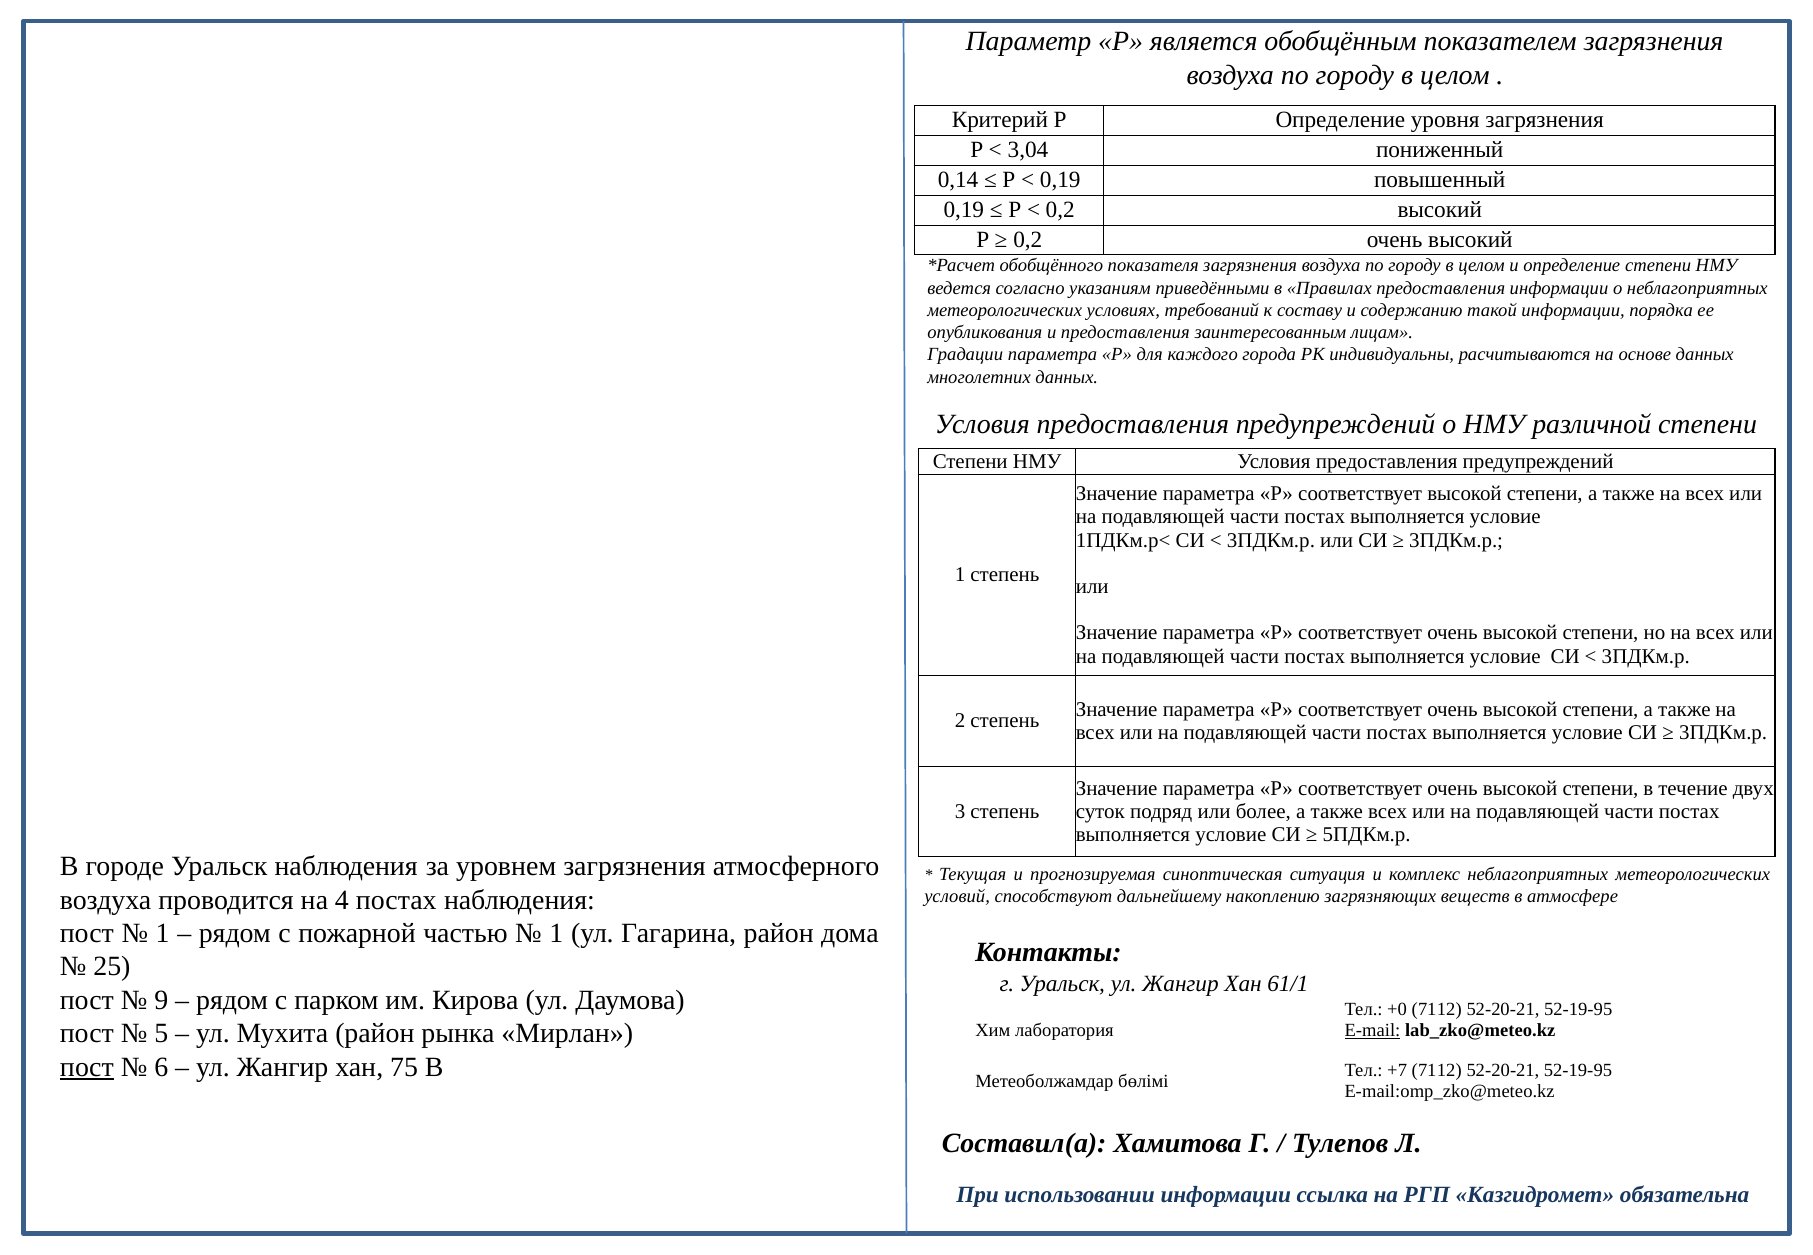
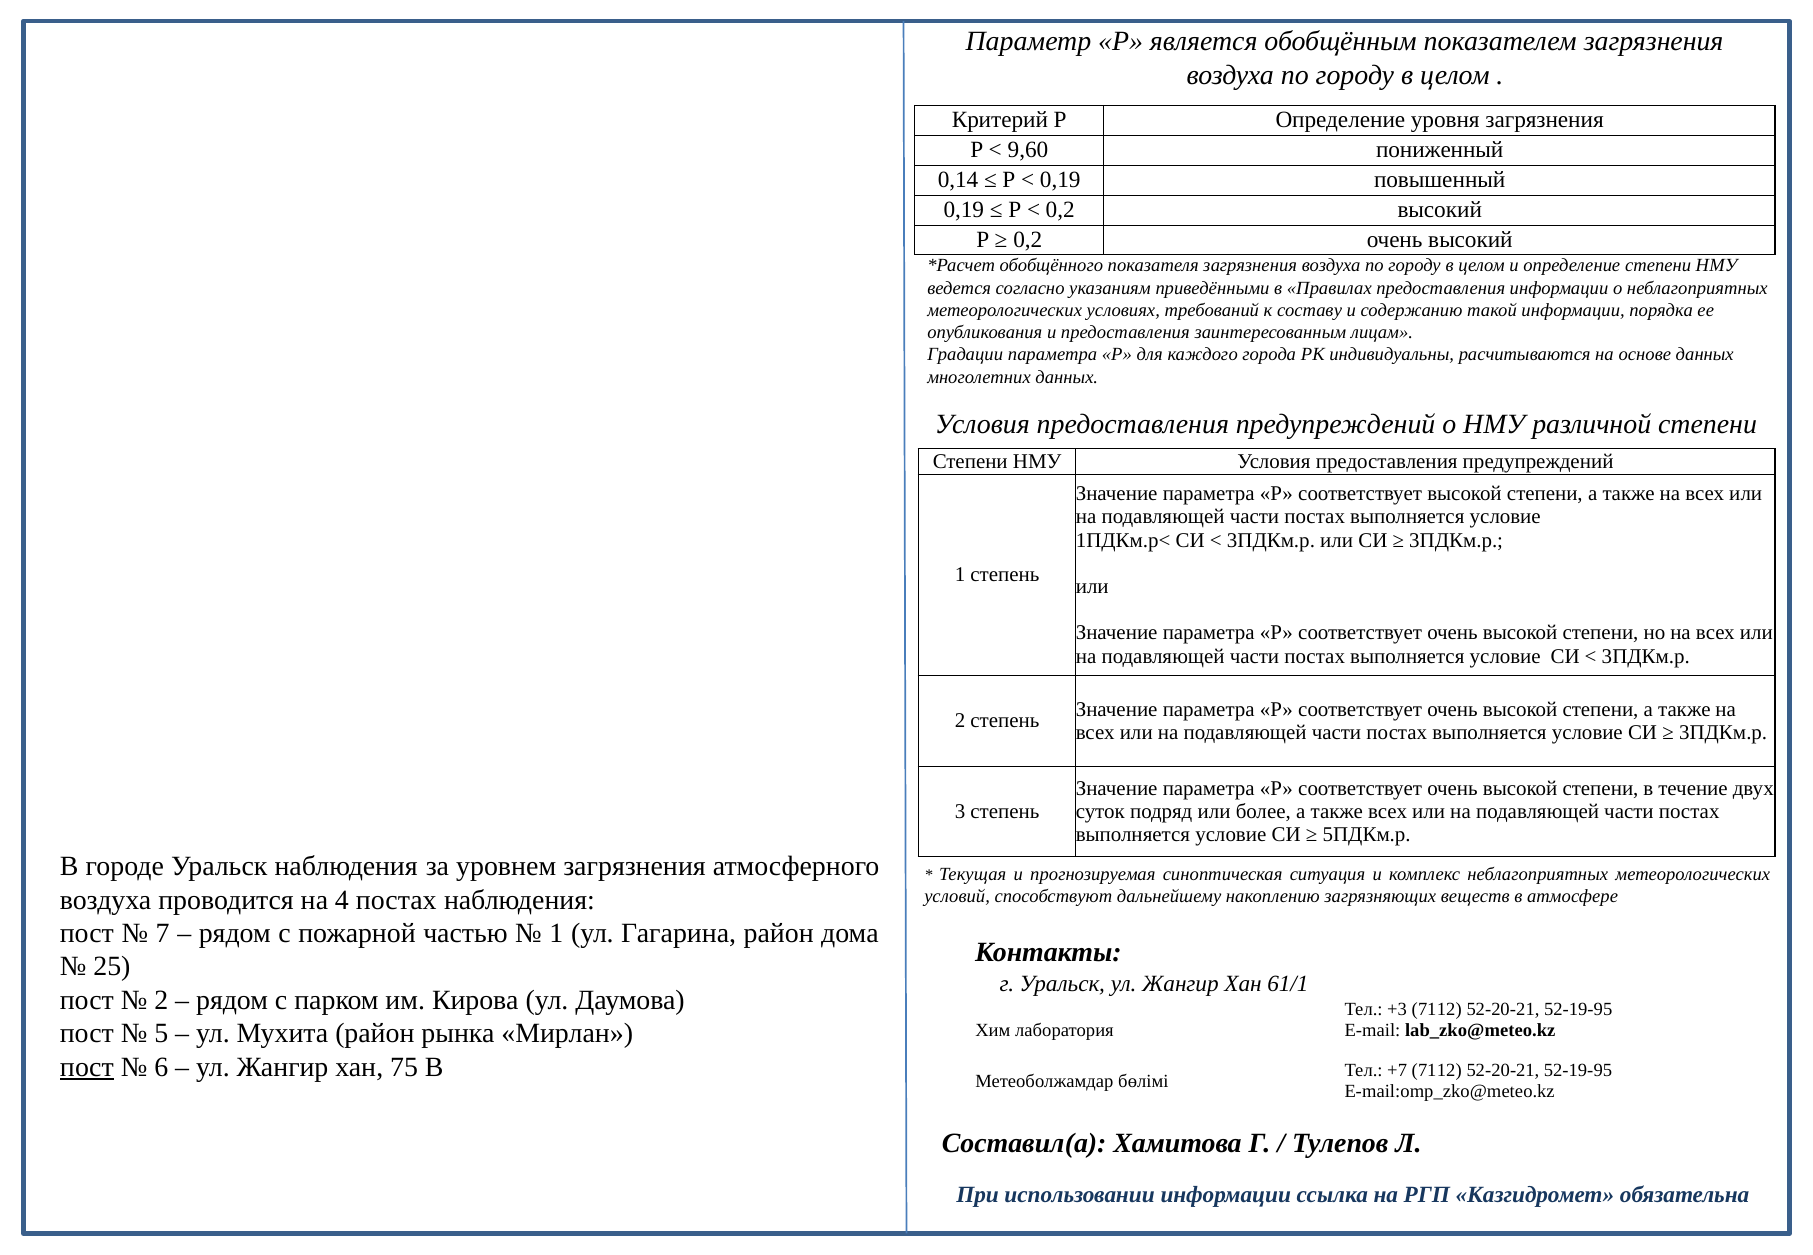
3,04: 3,04 -> 9,60 (1028, 150)
1: 1 -> 7 (163, 933)
9: 9 -> 2 (161, 1000)
+0: +0 -> +3 (1397, 1010)
E-mail underline: present -> none (1372, 1030)
